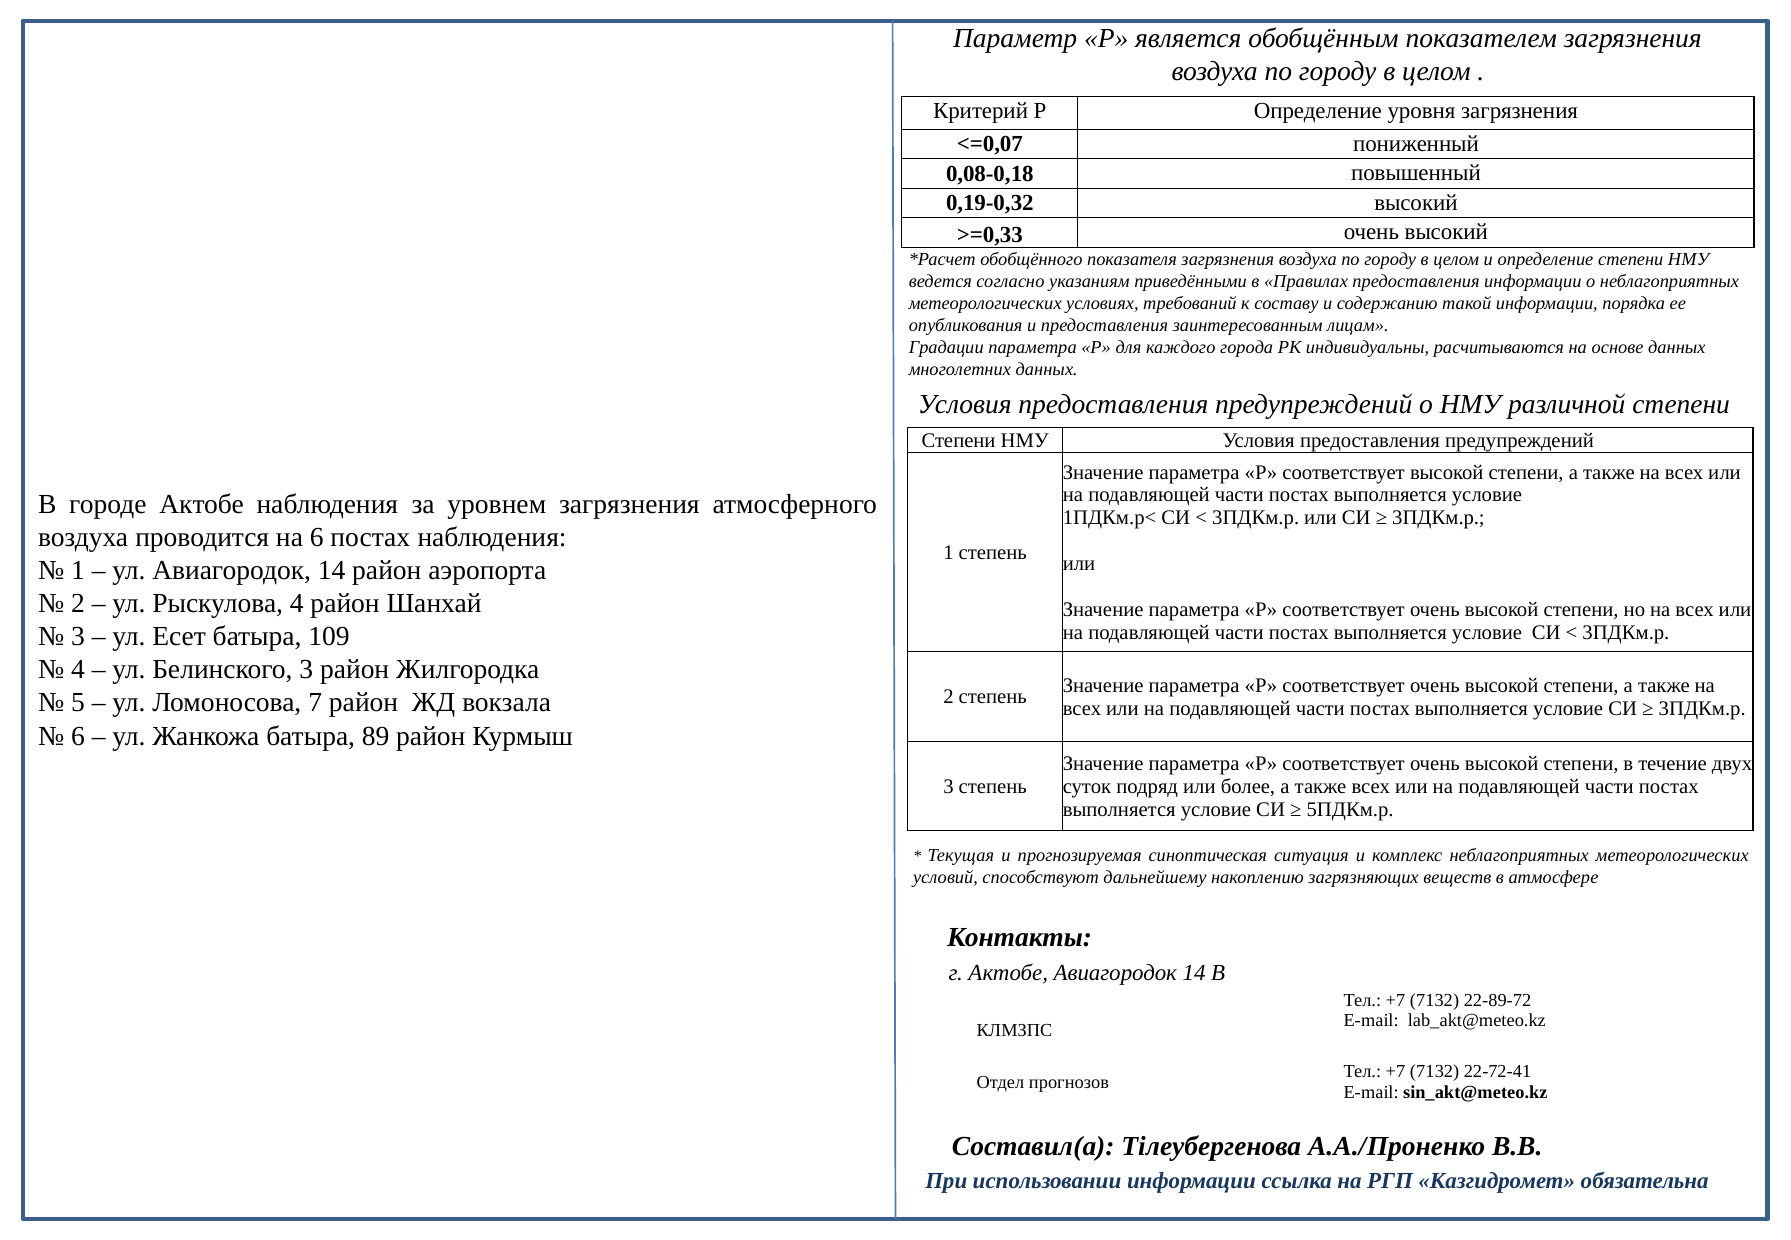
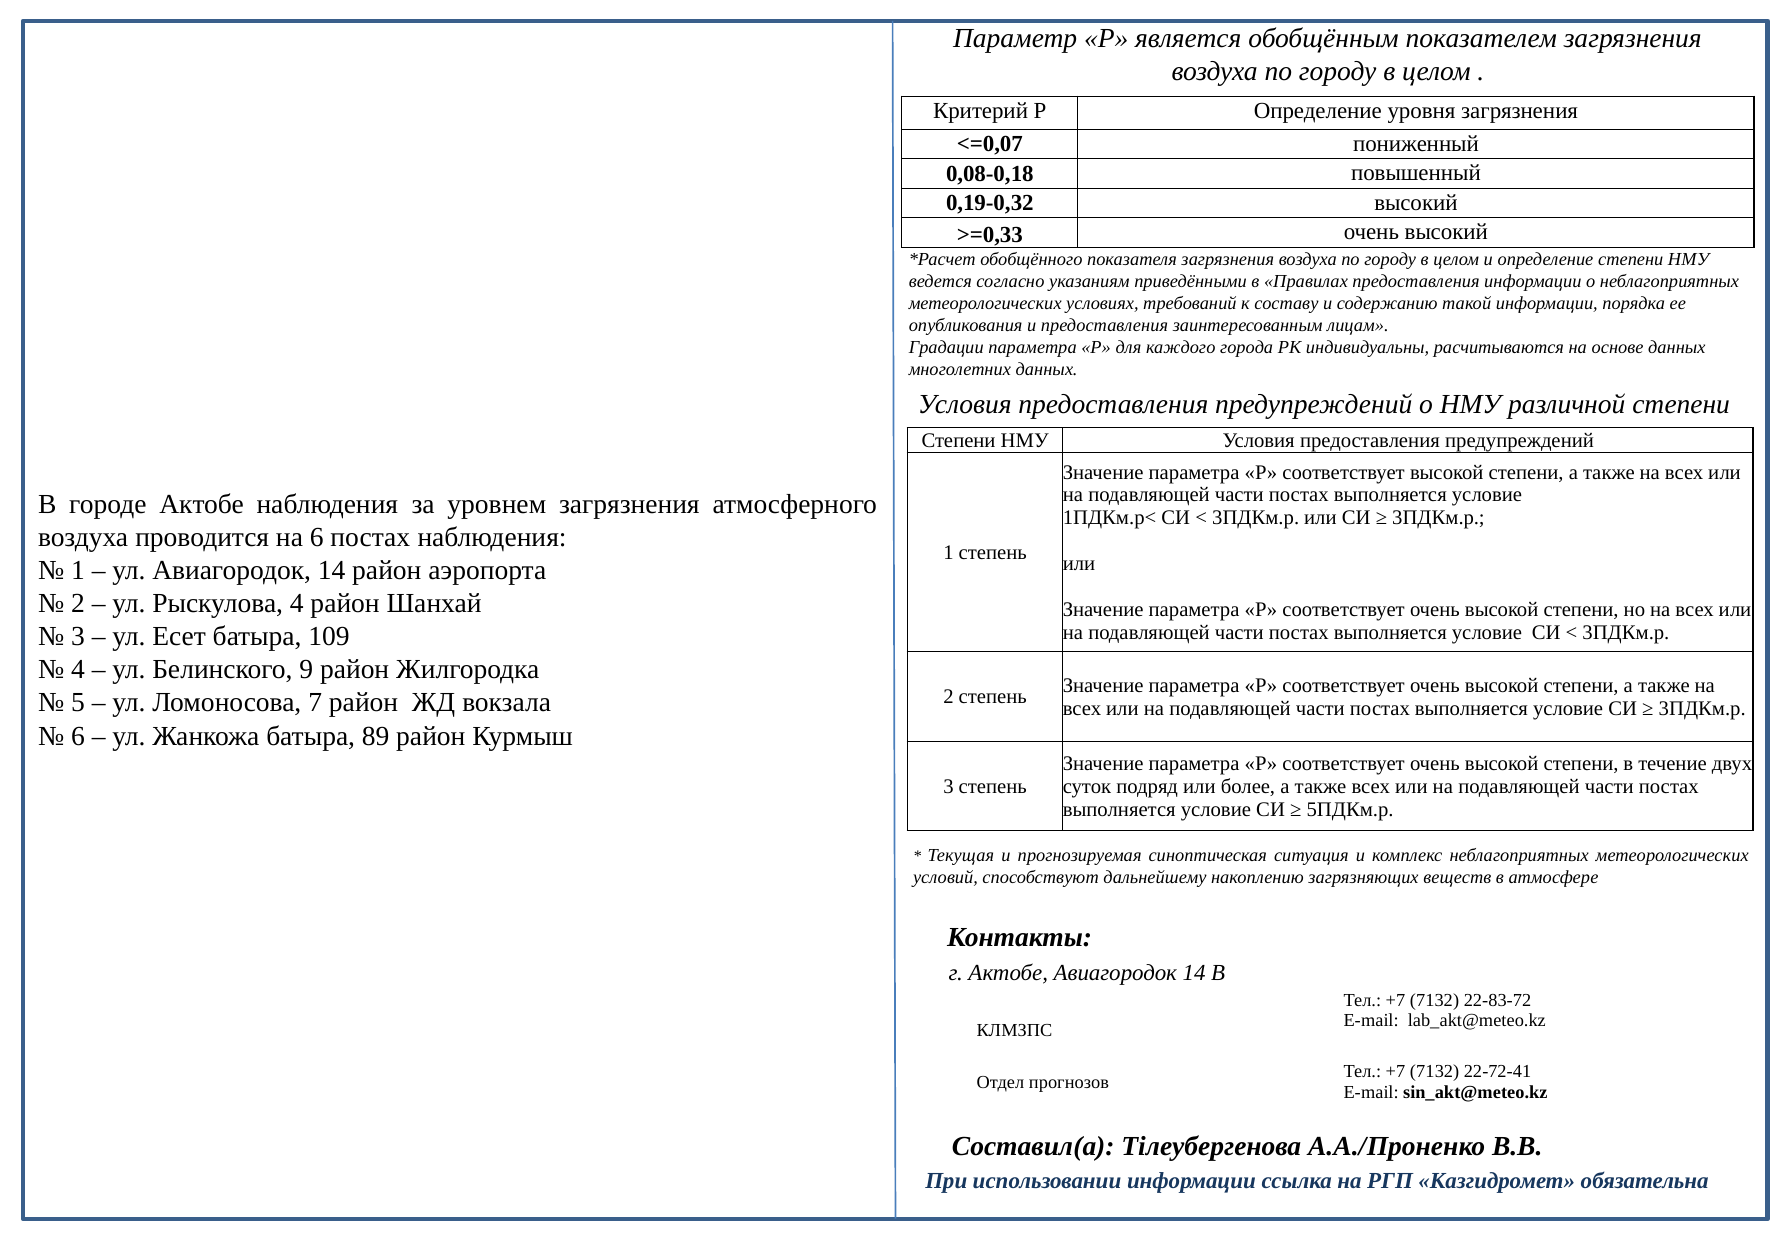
Белинского 3: 3 -> 9 (306, 670)
22-89-72: 22-89-72 -> 22-83-72 (1498, 1000)
